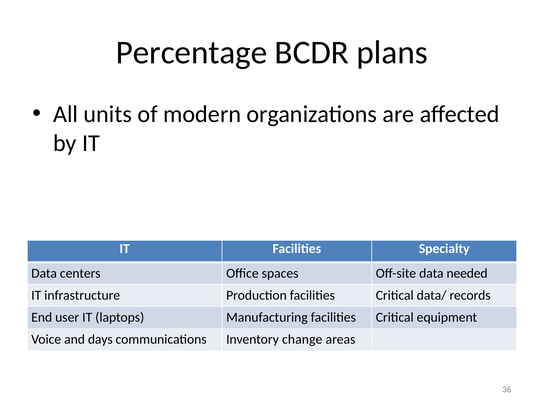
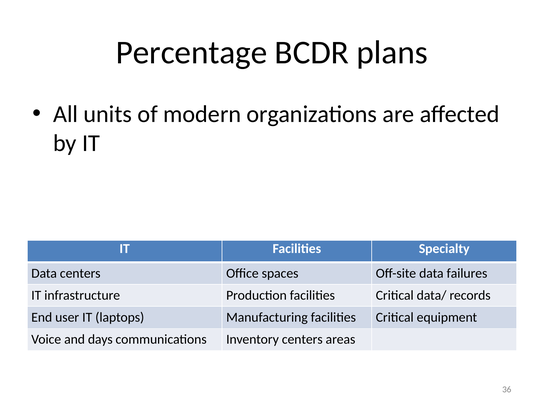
needed: needed -> failures (467, 273)
Inventory change: change -> centers (302, 339)
